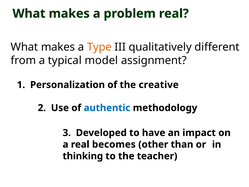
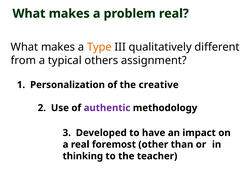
model: model -> others (101, 60)
authentic colour: blue -> purple (107, 108)
becomes: becomes -> foremost (114, 144)
